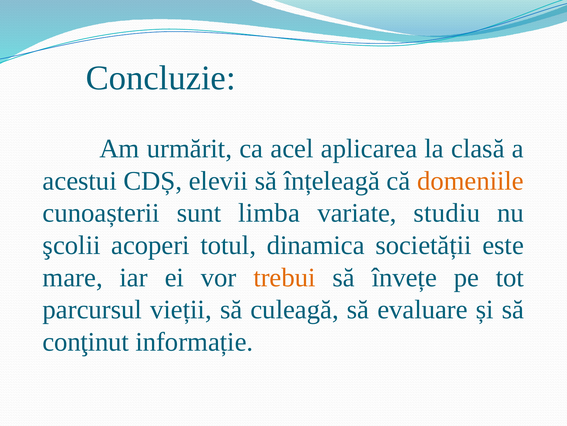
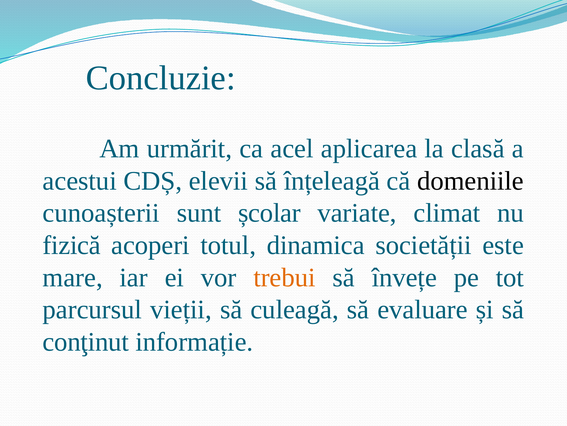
domeniile colour: orange -> black (470, 181)
limba: limba -> școlar (269, 213)
studiu: studiu -> climat (447, 213)
şcolii: şcolii -> fizică (72, 245)
